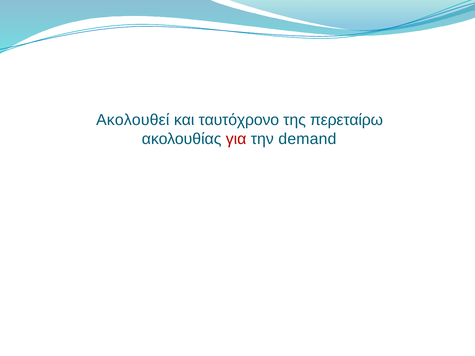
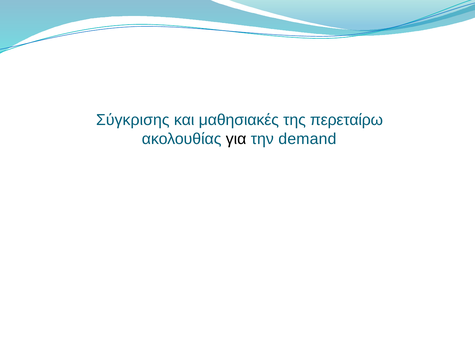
Ακολουθεί: Ακολουθεί -> Σύγκρισης (133, 120)
ταυτόχρονο: ταυτόχρονο -> μαθησιακές (239, 120)
για colour: red -> black (236, 139)
